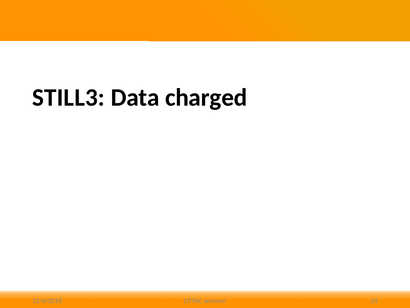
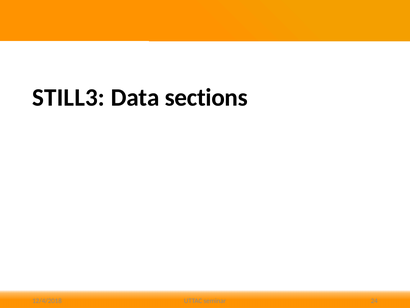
charged: charged -> sections (206, 97)
